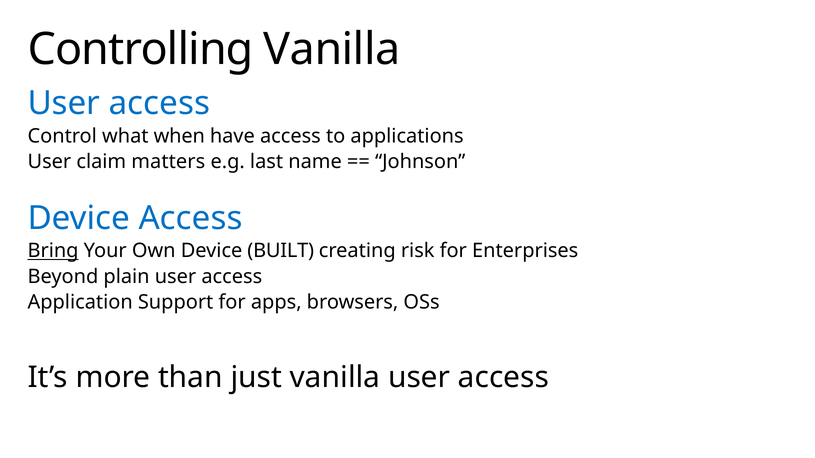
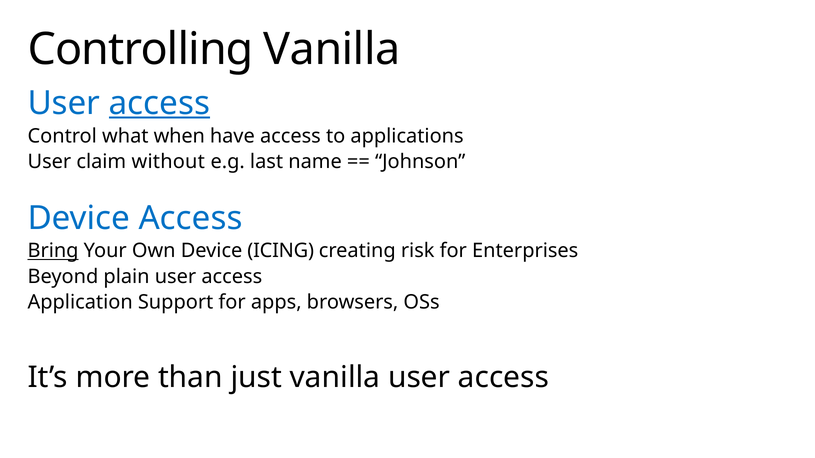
access underline: none -> present (159, 103)
matters: matters -> without (168, 162)
BUILT: BUILT -> ICING (281, 251)
